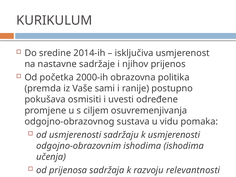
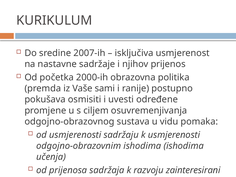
2014-ih: 2014-ih -> 2007-ih (89, 53)
relevantnosti: relevantnosti -> zainteresirani (193, 170)
